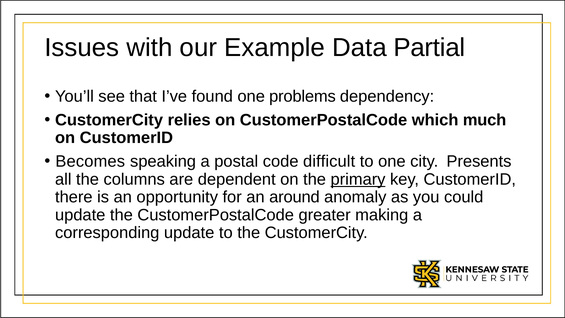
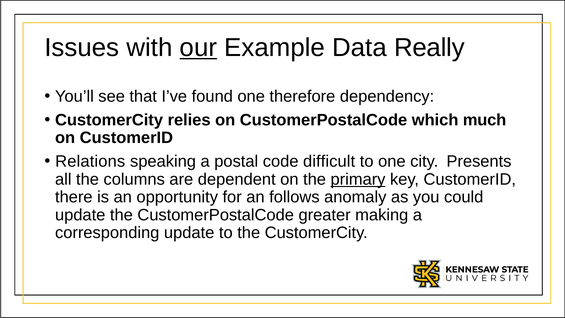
our underline: none -> present (198, 47)
Partial: Partial -> Really (429, 47)
problems: problems -> therefore (302, 96)
Becomes: Becomes -> Relations (90, 161)
around: around -> follows (294, 197)
